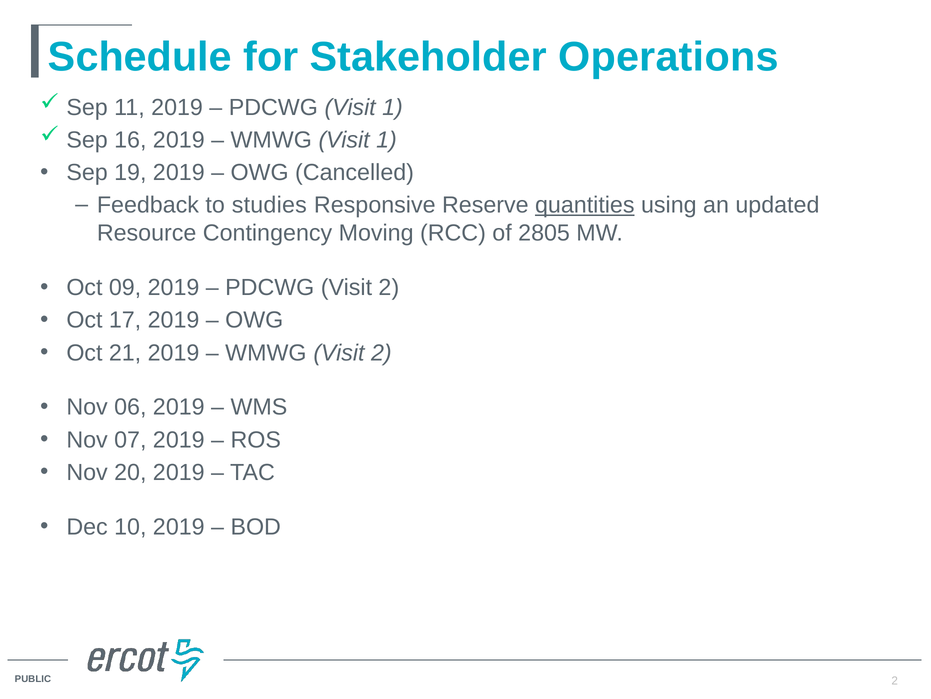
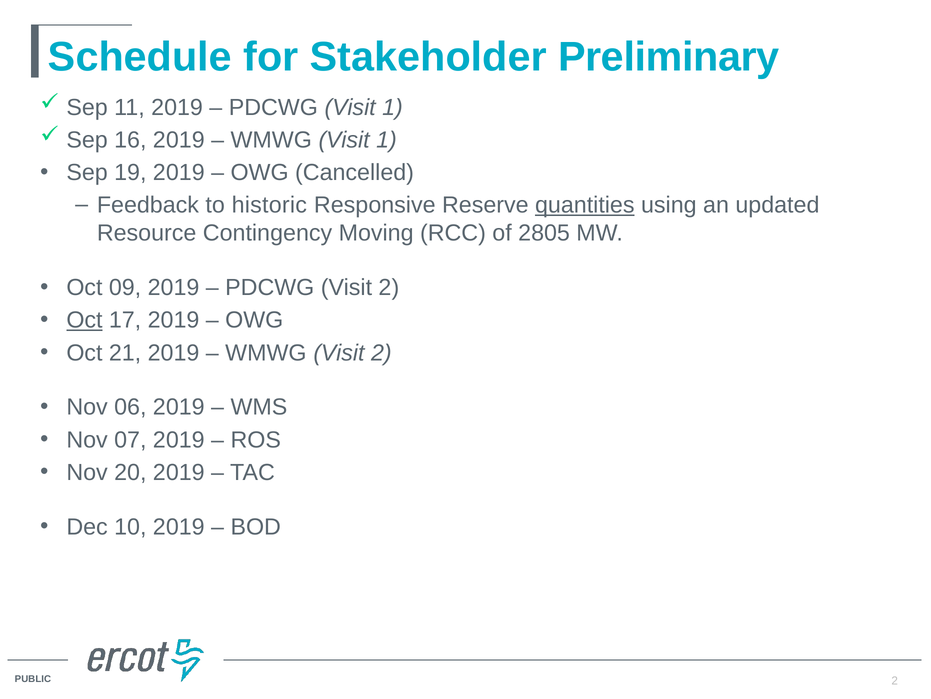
Operations: Operations -> Preliminary (669, 57)
studies: studies -> historic (269, 205)
Oct underline: none -> present (84, 320)
